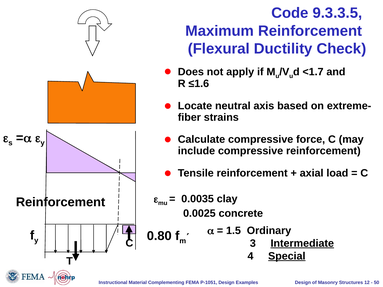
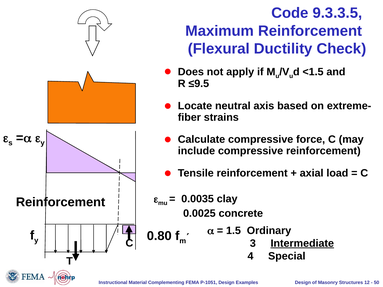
<1.7: <1.7 -> <1.5 (313, 72)
≤1.6: ≤1.6 -> ≤9.5 (199, 84)
Special underline: present -> none (287, 256)
